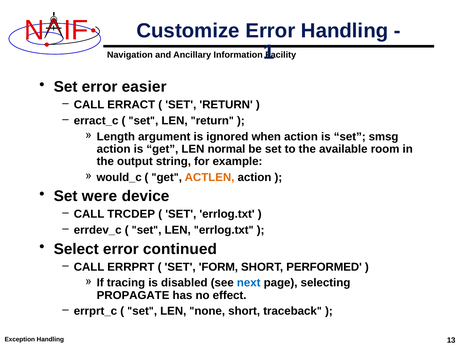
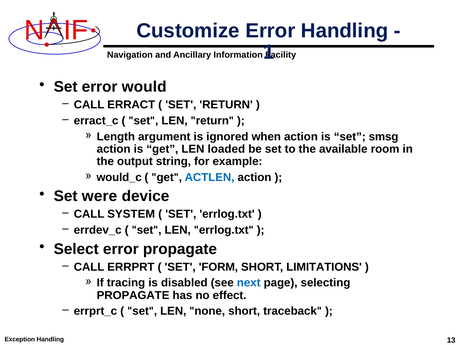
easier: easier -> would (144, 87)
normal: normal -> loaded (226, 149)
ACTLEN colour: orange -> blue (210, 177)
TRCDEP: TRCDEP -> SYSTEM (131, 214)
error continued: continued -> propagate (180, 249)
PERFORMED: PERFORMED -> LIMITATIONS (324, 267)
